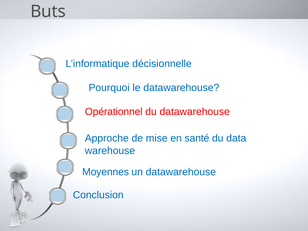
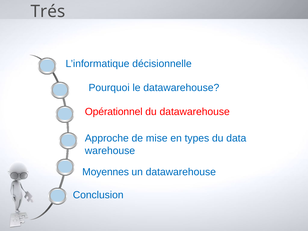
Buts: Buts -> Trés (48, 11)
santé: santé -> types (197, 138)
